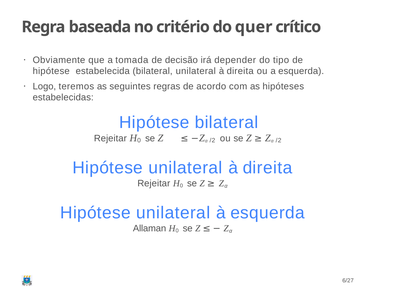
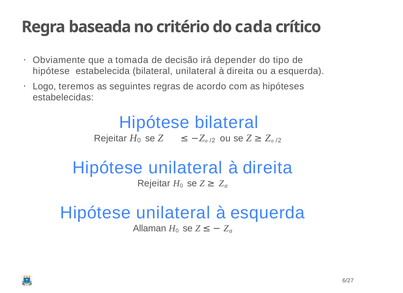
quer: quer -> cada (254, 27)
